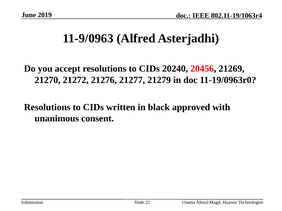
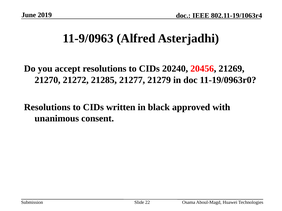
21276: 21276 -> 21285 (104, 80)
